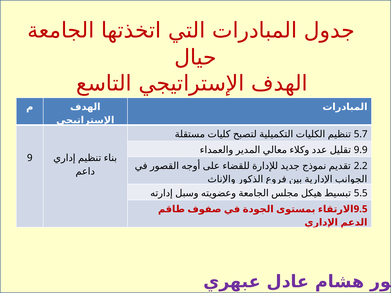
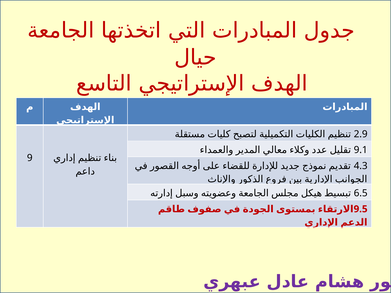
5.7: 5.7 -> 2.9 (361, 134)
9.9: 9.9 -> 9.1 (361, 150)
2.2: 2.2 -> 4.3 (361, 166)
5.5: 5.5 -> 6.5 (361, 193)
